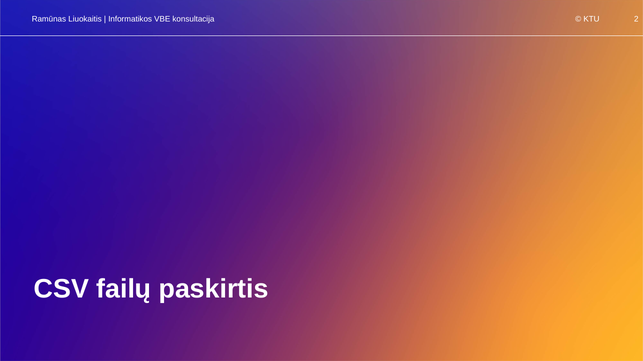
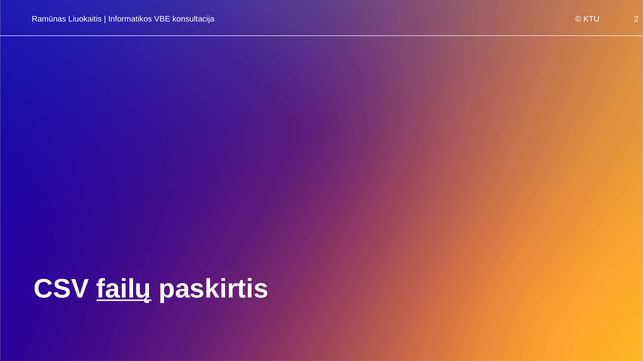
failų underline: none -> present (124, 289)
